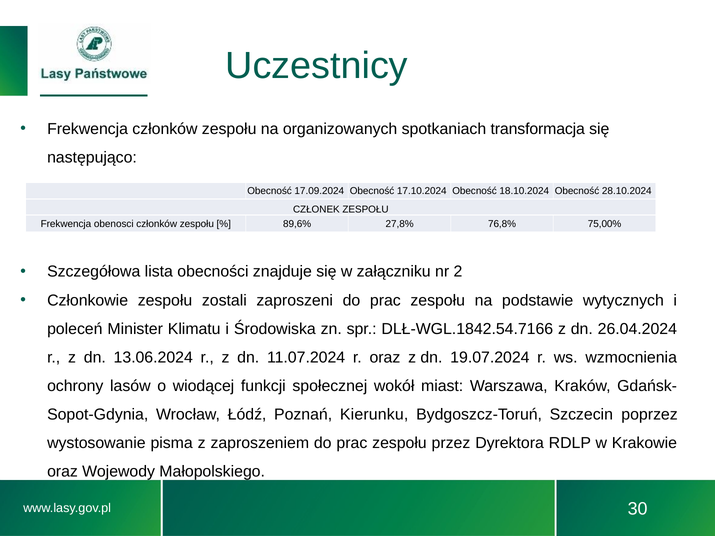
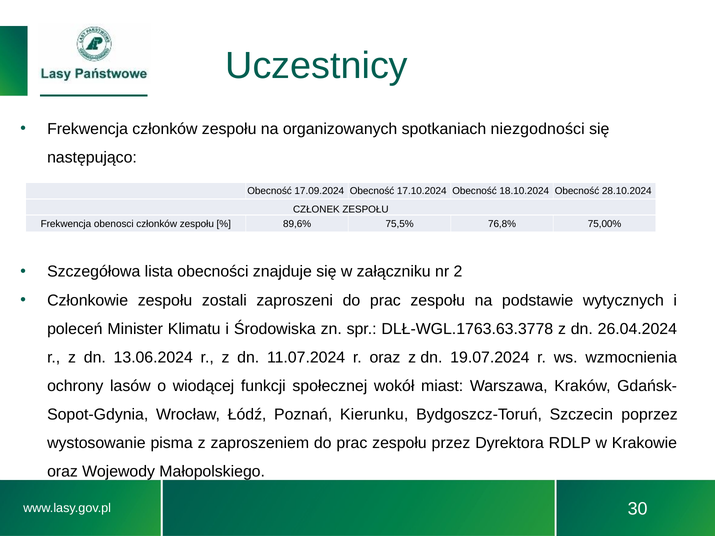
transformacja: transformacja -> niezgodności (538, 129)
27,8%: 27,8% -> 75,5% (400, 224)
DLŁ-WGL.1842.54.7166: DLŁ-WGL.1842.54.7166 -> DLŁ-WGL.1763.63.3778 (467, 329)
